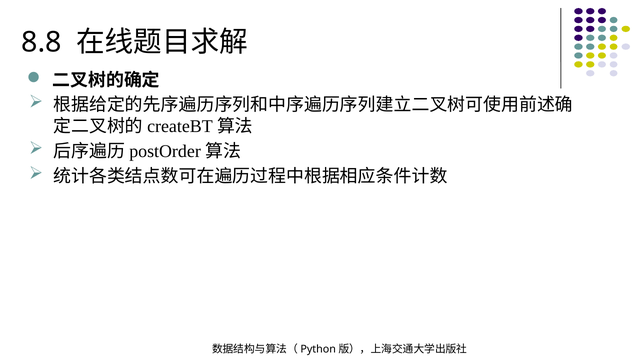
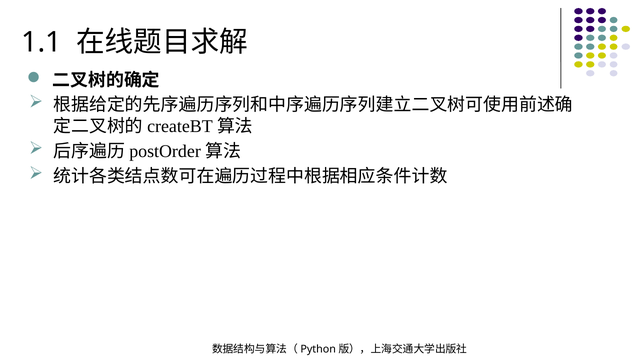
8.8: 8.8 -> 1.1 (42, 42)
